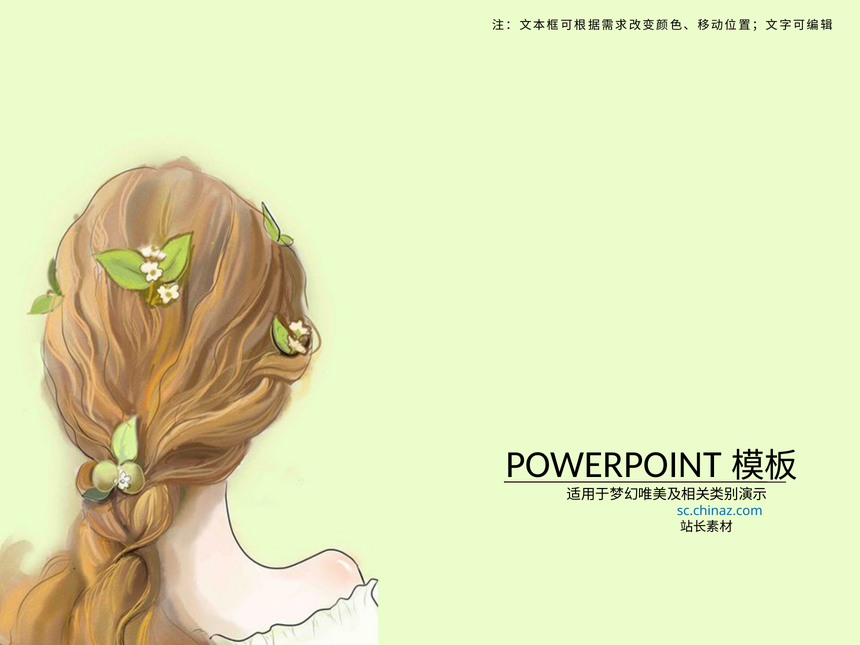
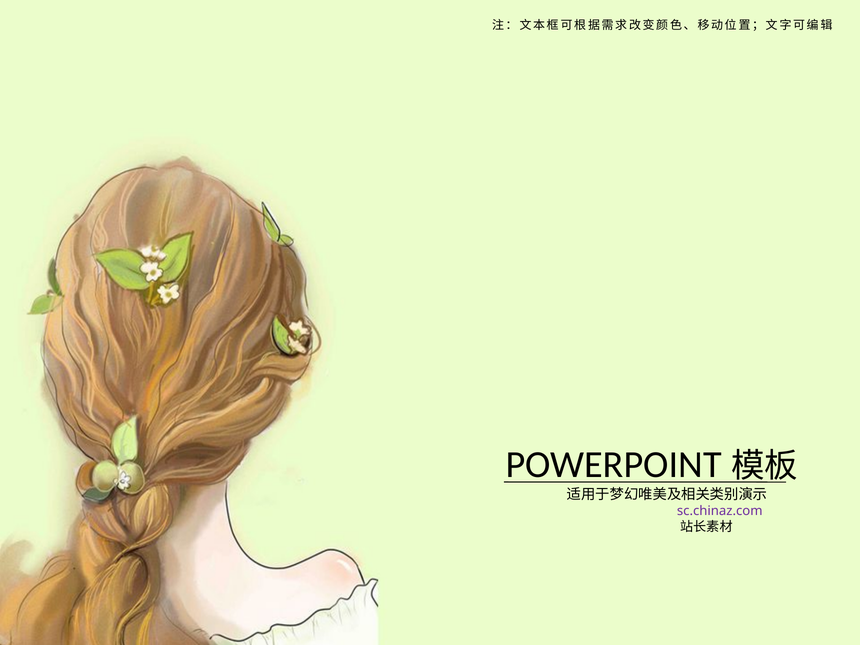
sc.chinaz.com colour: blue -> purple (720, 511)
